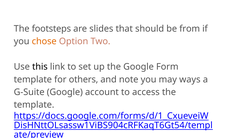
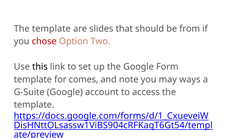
footsteps: footsteps -> template (51, 29)
chose colour: orange -> red (44, 41)
others: others -> comes (84, 79)
